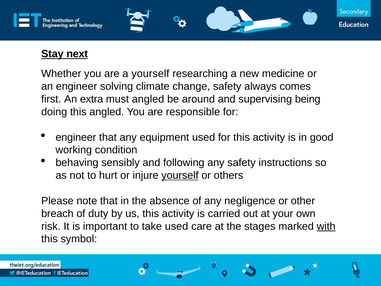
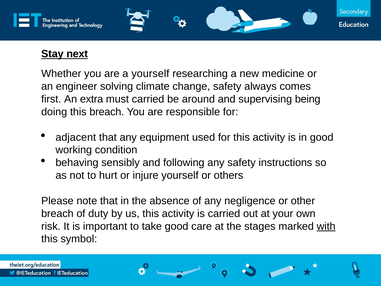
must angled: angled -> carried (148, 99)
this angled: angled -> breach (107, 112)
engineer: engineer -> adjacent (76, 137)
yourself underline: present -> none (180, 175)
take used: used -> good (177, 226)
